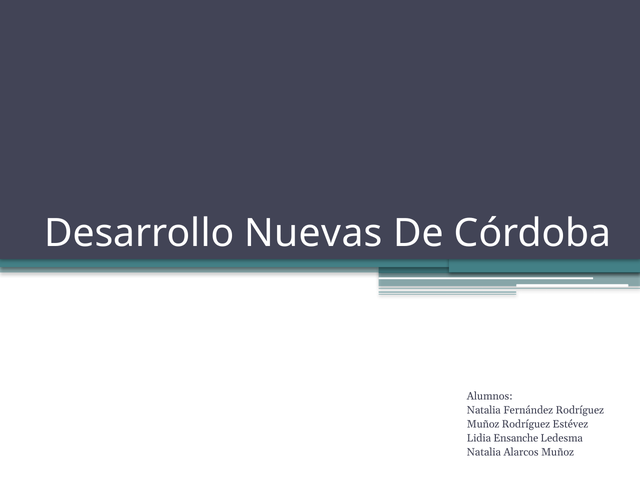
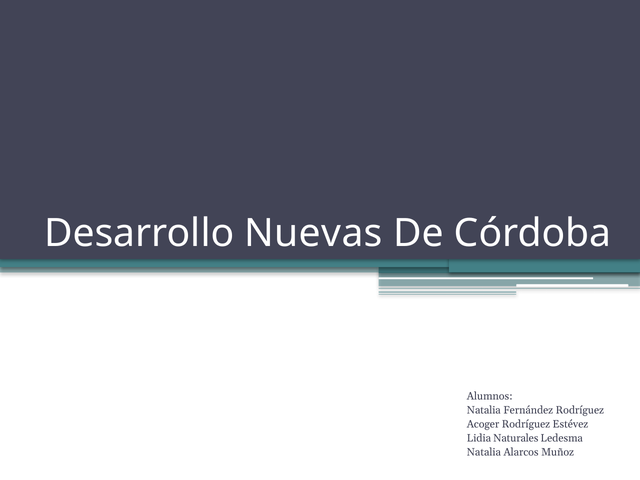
Muñoz: Muñoz -> Acoger (483, 424)
Ensanche: Ensanche -> Naturales (516, 438)
